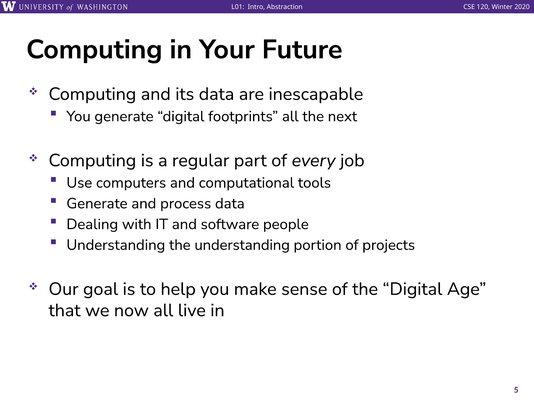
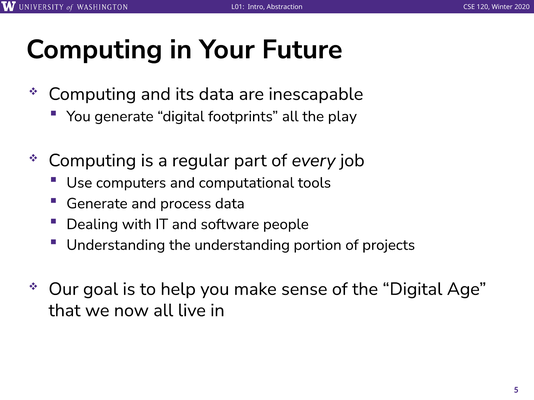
next: next -> play (342, 116)
